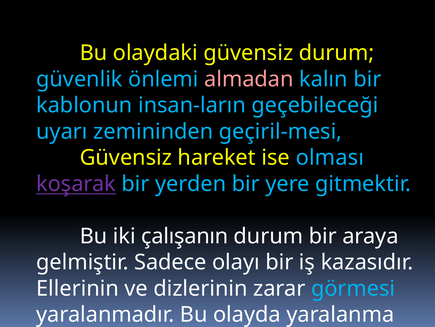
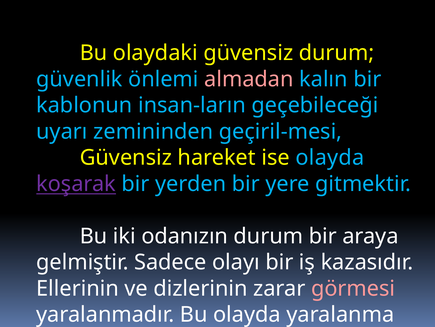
ise olması: olması -> olayda (330, 157)
çalışanın: çalışanın -> odanızın (185, 236)
görmesi colour: light blue -> pink (353, 288)
